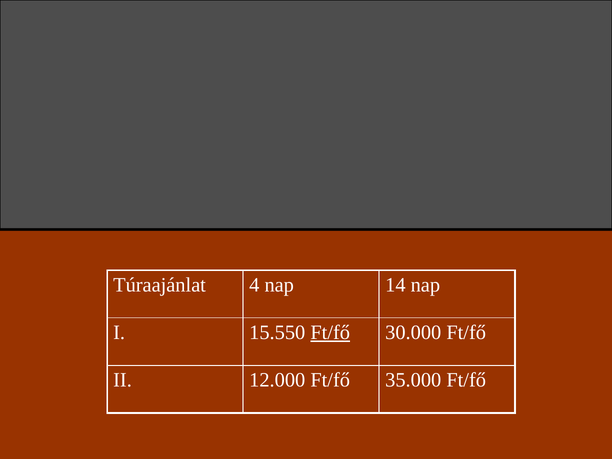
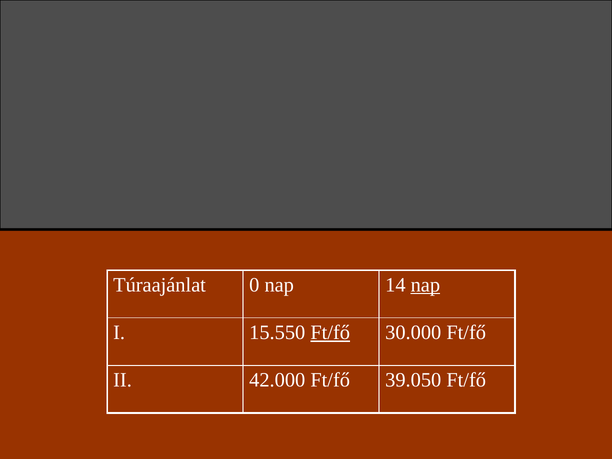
4: 4 -> 0 (254, 285)
nap underline: none -> present (425, 285)
12.000: 12.000 -> 42.000 (277, 380)
35.000: 35.000 -> 39.050 (413, 380)
